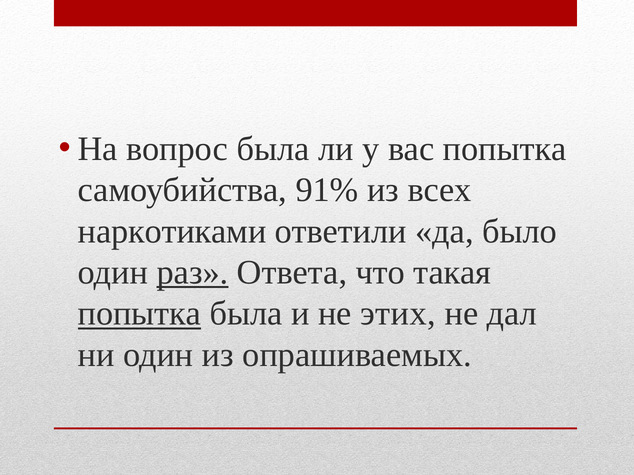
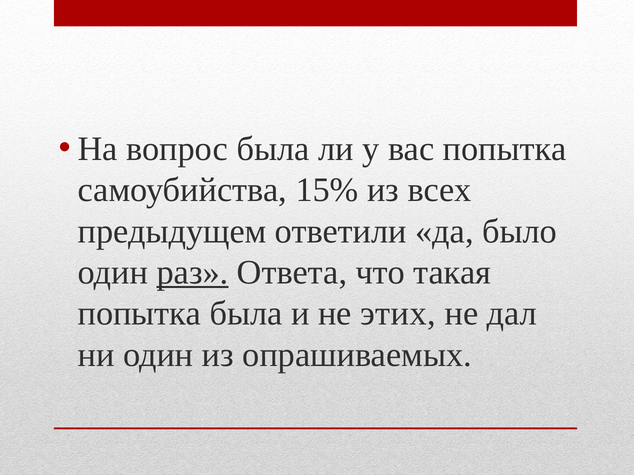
91%: 91% -> 15% (327, 190)
наркотиками: наркотиками -> предыдущем (172, 231)
попытка underline: present -> none (139, 314)
